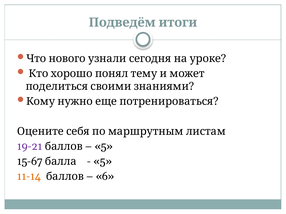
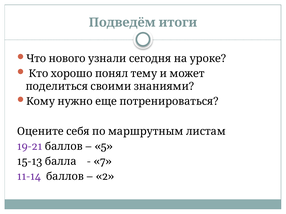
15-67: 15-67 -> 15-13 (30, 162)
5: 5 -> 7 (103, 162)
11-14 colour: orange -> purple (29, 177)
6: 6 -> 2 (105, 177)
